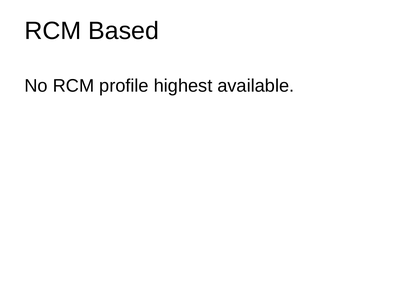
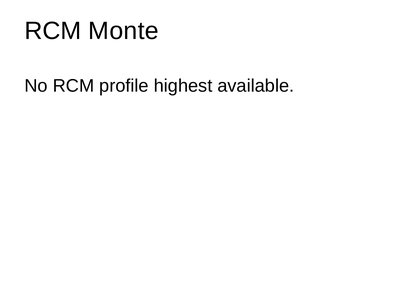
Based: Based -> Monte (124, 31)
